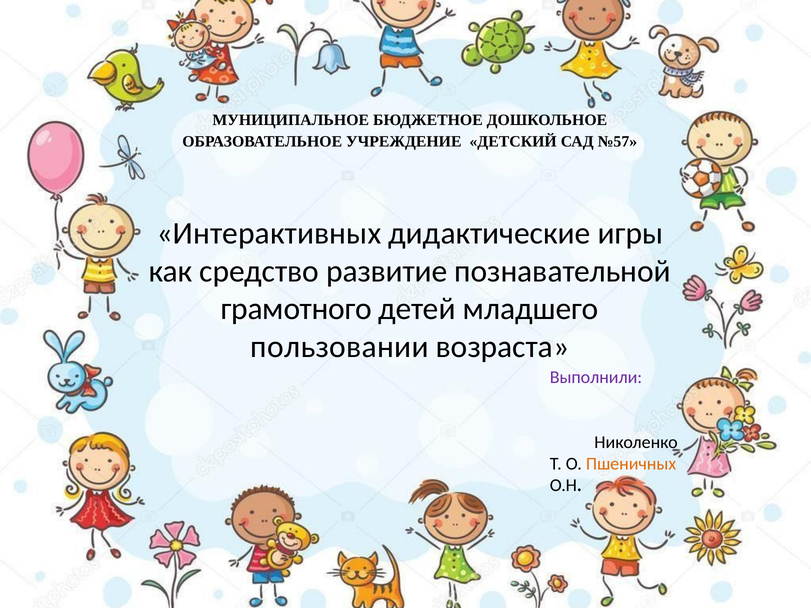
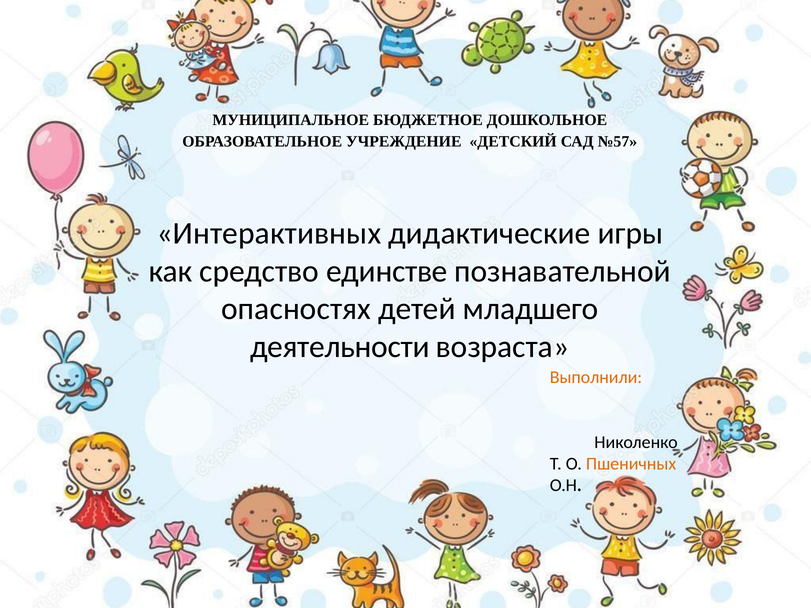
развитие: развитие -> единстве (387, 271)
грамотного: грамотного -> опасностях (296, 309)
пользовании: пользовании -> деятельности (340, 347)
Выполнили colour: purple -> orange (596, 378)
